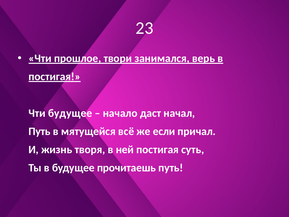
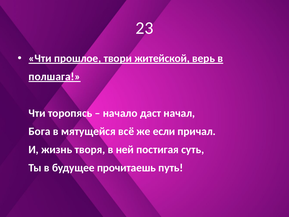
занимался: занимался -> житейской (162, 58)
постигая: постигая -> полшага (55, 77)
Чти будущее: будущее -> торопясь (70, 113)
Путь: Путь -> Бога (39, 131)
